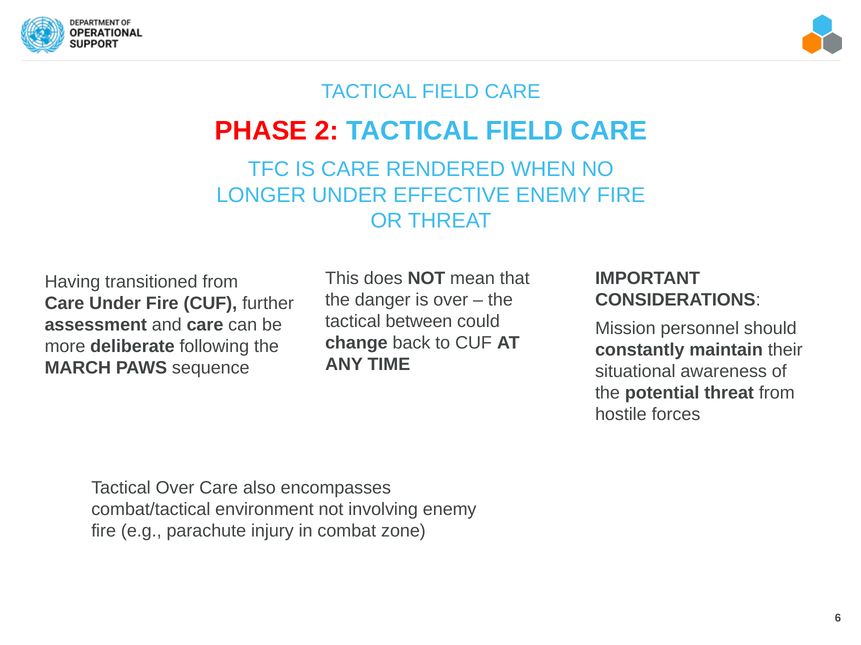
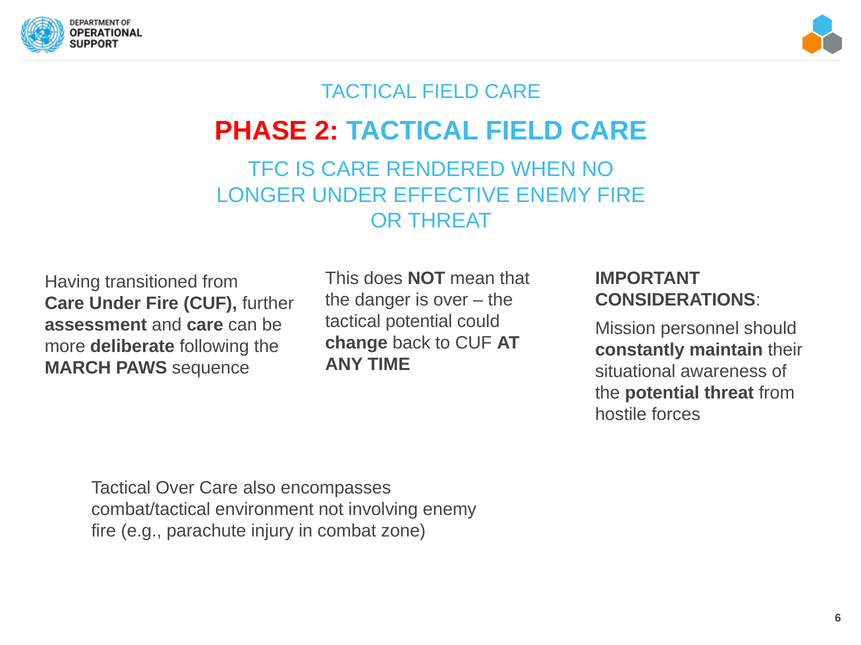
tactical between: between -> potential (419, 322)
